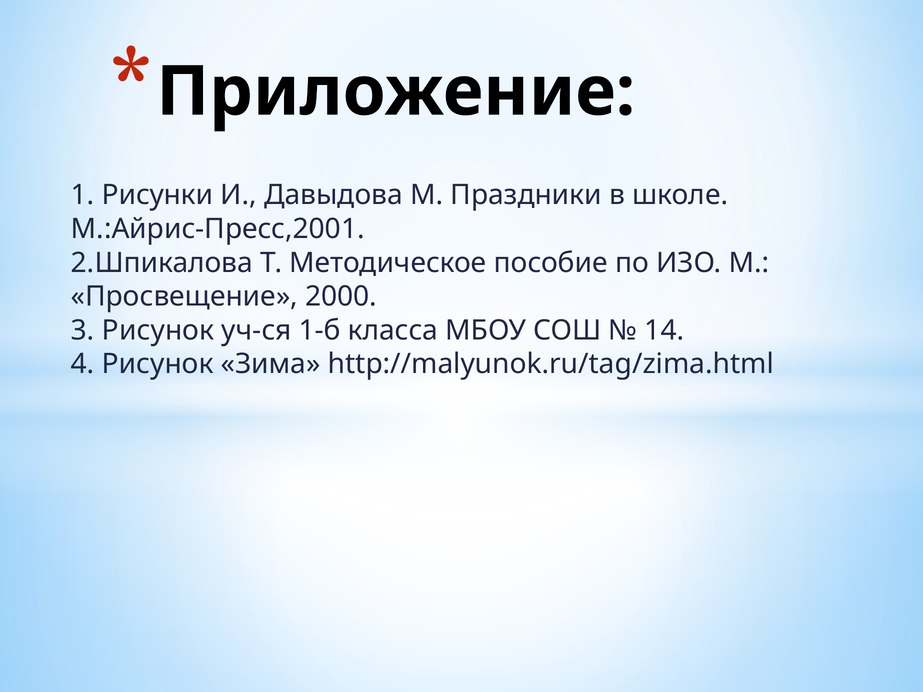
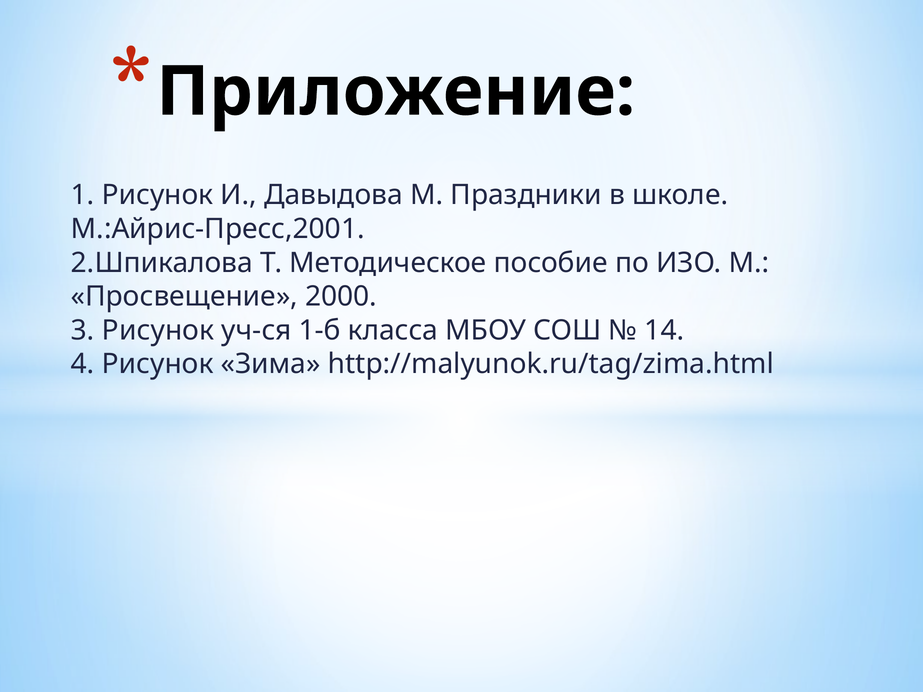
1 Рисунки: Рисунки -> Рисунок (158, 195)
